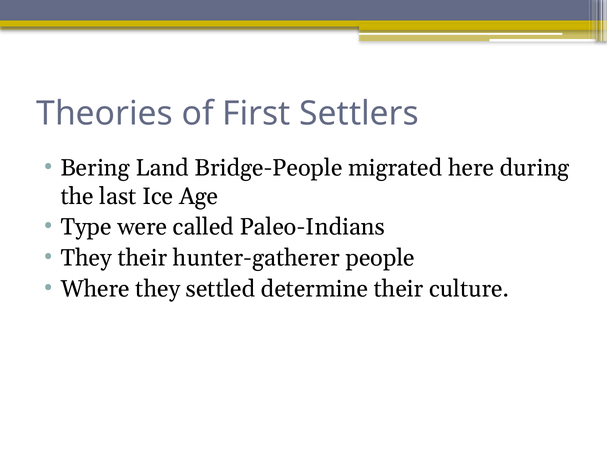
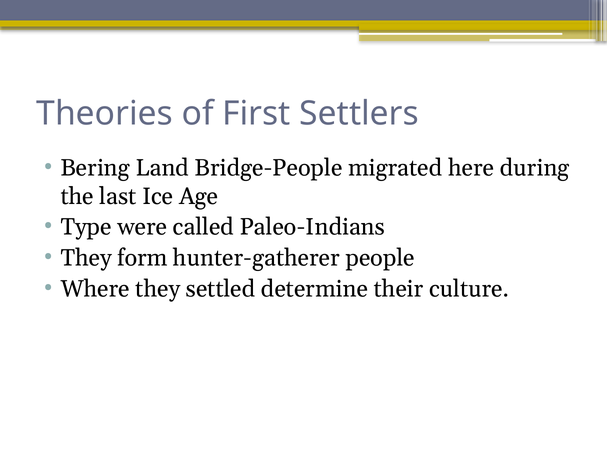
They their: their -> form (143, 258)
